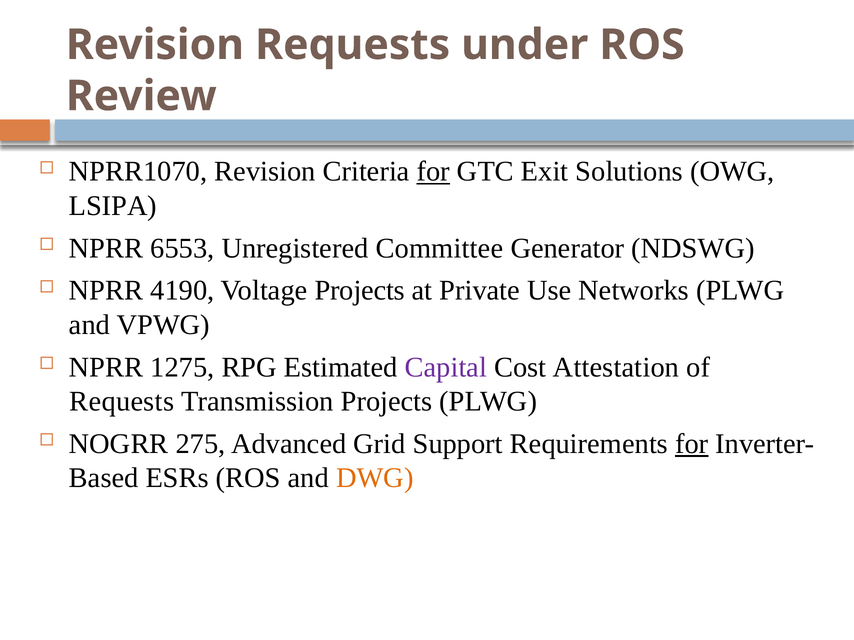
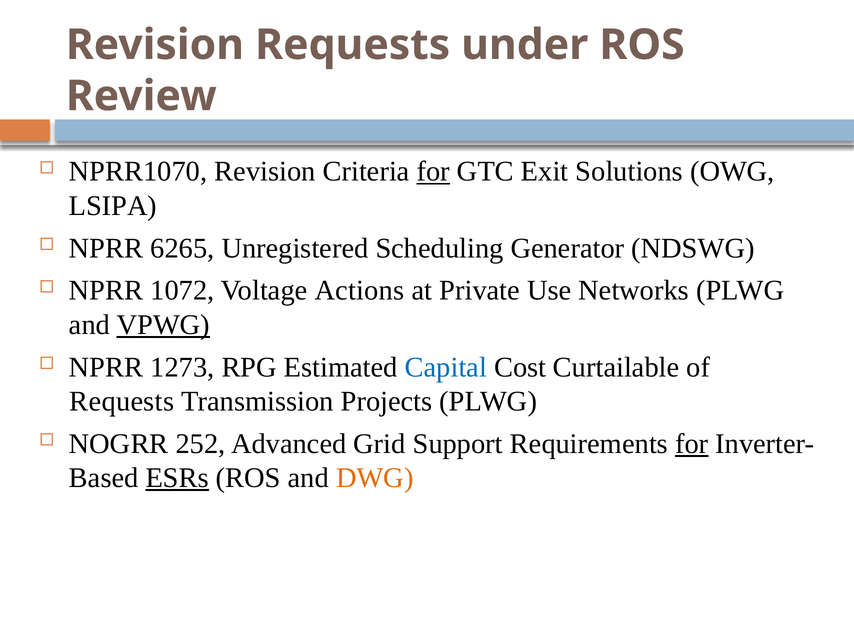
6553: 6553 -> 6265 (182, 248)
Committee: Committee -> Scheduling (440, 248)
4190: 4190 -> 1072 (182, 291)
Voltage Projects: Projects -> Actions (360, 291)
VPWG underline: none -> present (163, 325)
1275: 1275 -> 1273 (182, 367)
Capital colour: purple -> blue (446, 367)
Attestation: Attestation -> Curtailable (616, 367)
275: 275 -> 252 (201, 444)
ESRs underline: none -> present (177, 478)
